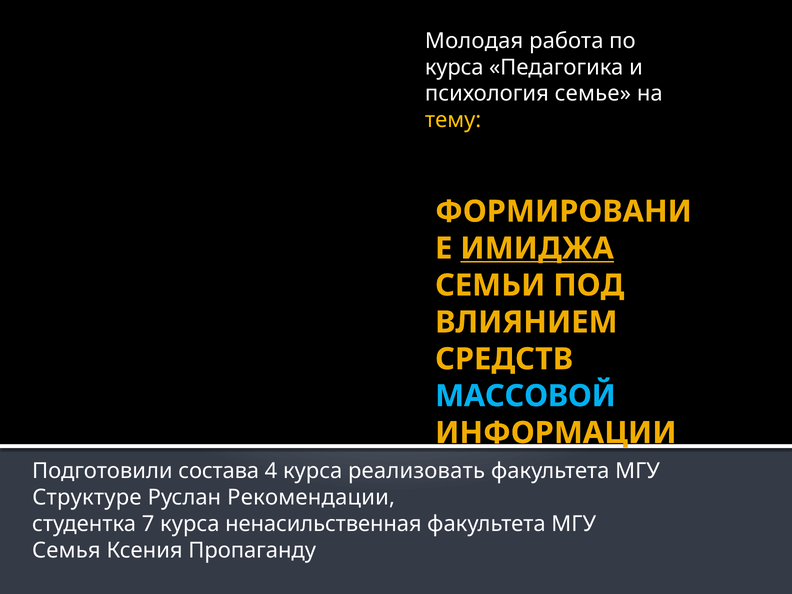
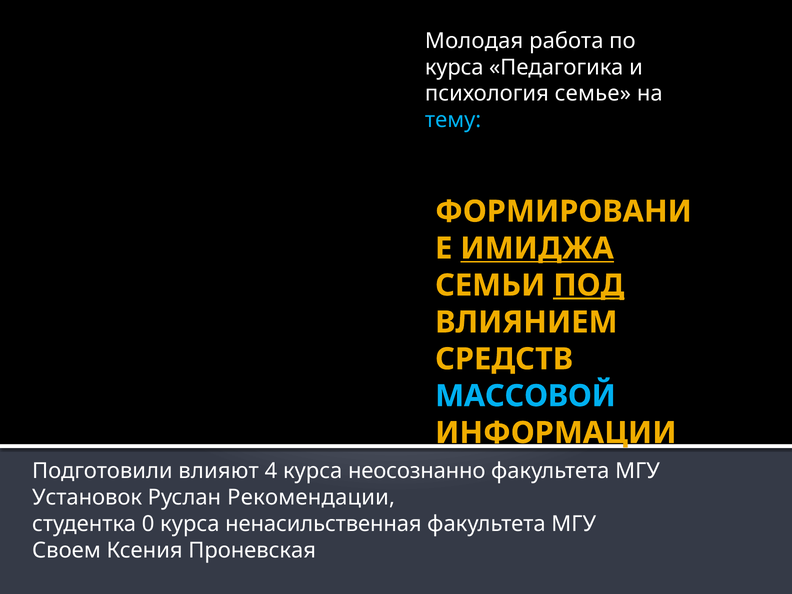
тему colour: yellow -> light blue (453, 120)
ПОД underline: none -> present (589, 285)
состава: состава -> влияют (219, 471)
реализовать: реализовать -> неосознанно (417, 471)
Структуре: Структуре -> Установок (87, 498)
7: 7 -> 0 (148, 524)
Семья: Семья -> Своем (66, 550)
Пропаганду: Пропаганду -> Проневская (252, 550)
